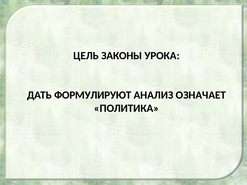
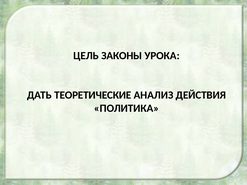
ФОРМУЛИРУЮТ: ФОРМУЛИРУЮТ -> ТЕОРЕТИЧЕСКИЕ (93, 95)
ОЗНАЧАЕТ: ОЗНАЧАЕТ -> ДЕЙСТВИЯ (201, 95)
